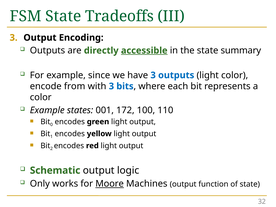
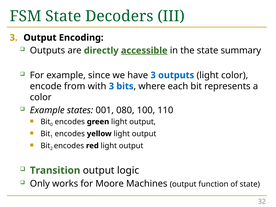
Tradeoffs: Tradeoffs -> Decoders (119, 16)
172: 172 -> 080 (125, 110)
Schematic: Schematic -> Transition (55, 170)
Moore underline: present -> none (110, 184)
